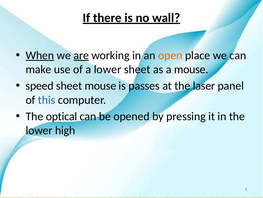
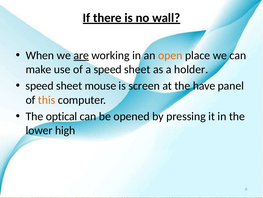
When underline: present -> none (40, 55)
a lower: lower -> speed (108, 69)
a mouse: mouse -> holder (191, 69)
passes: passes -> screen (144, 86)
laser: laser -> have (204, 86)
this colour: blue -> orange (47, 100)
